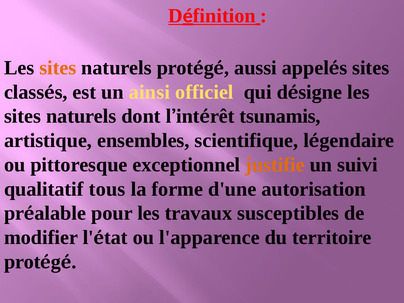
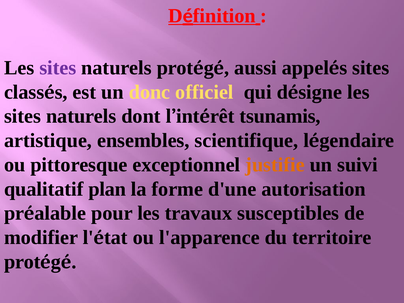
sites colour: orange -> purple (58, 68)
ainsi: ainsi -> donc (150, 92)
tous: tous -> plan (107, 189)
